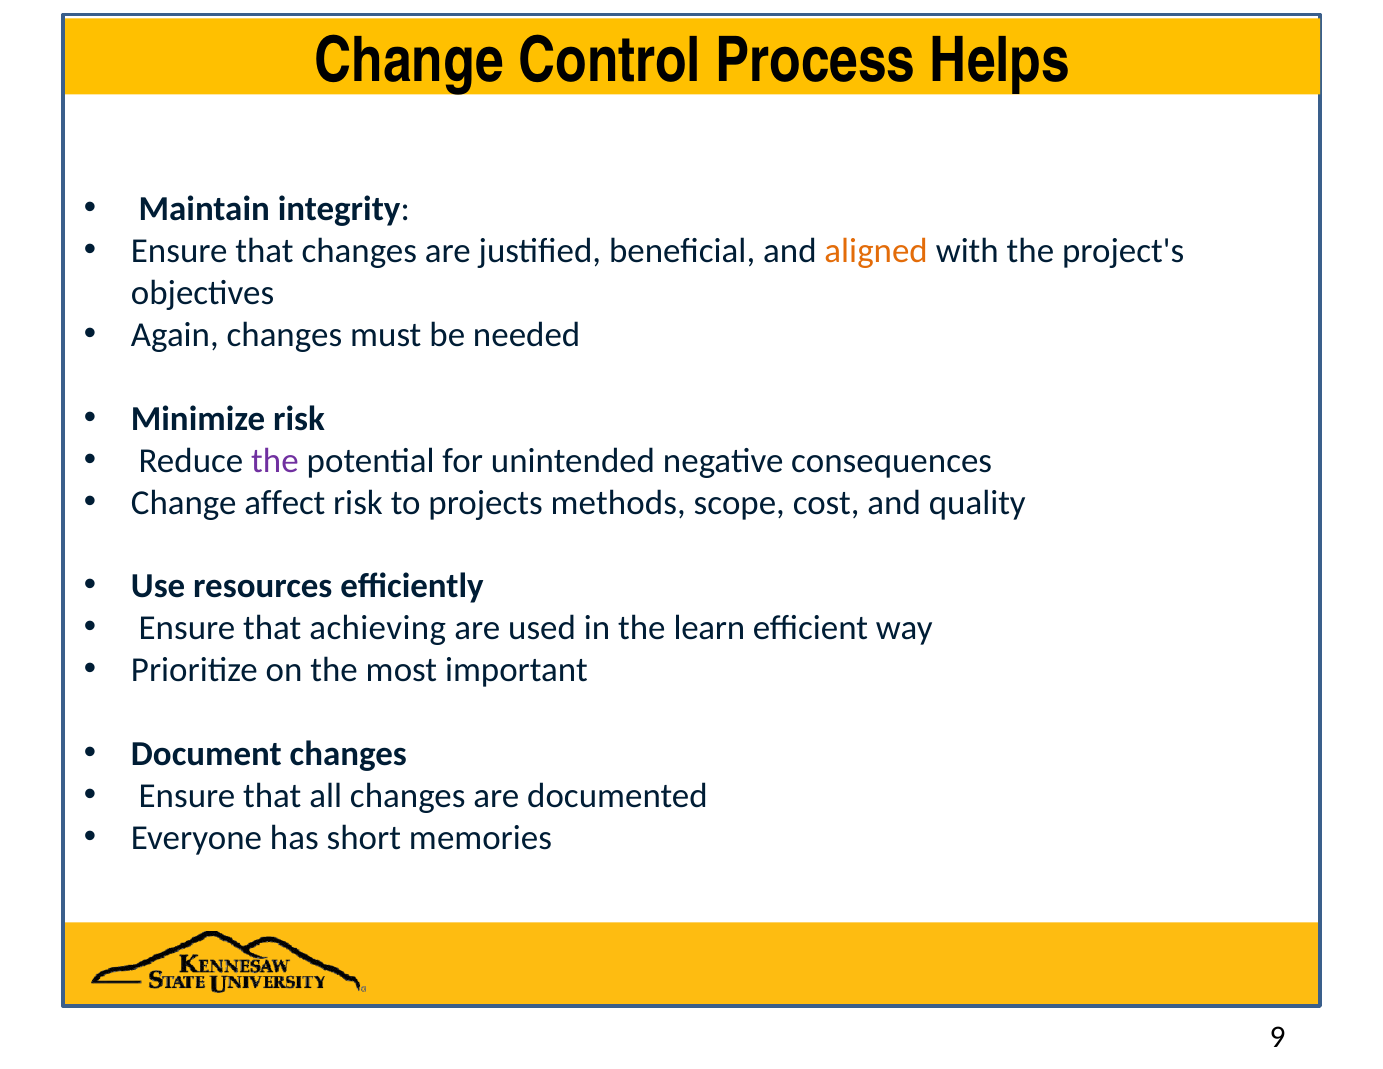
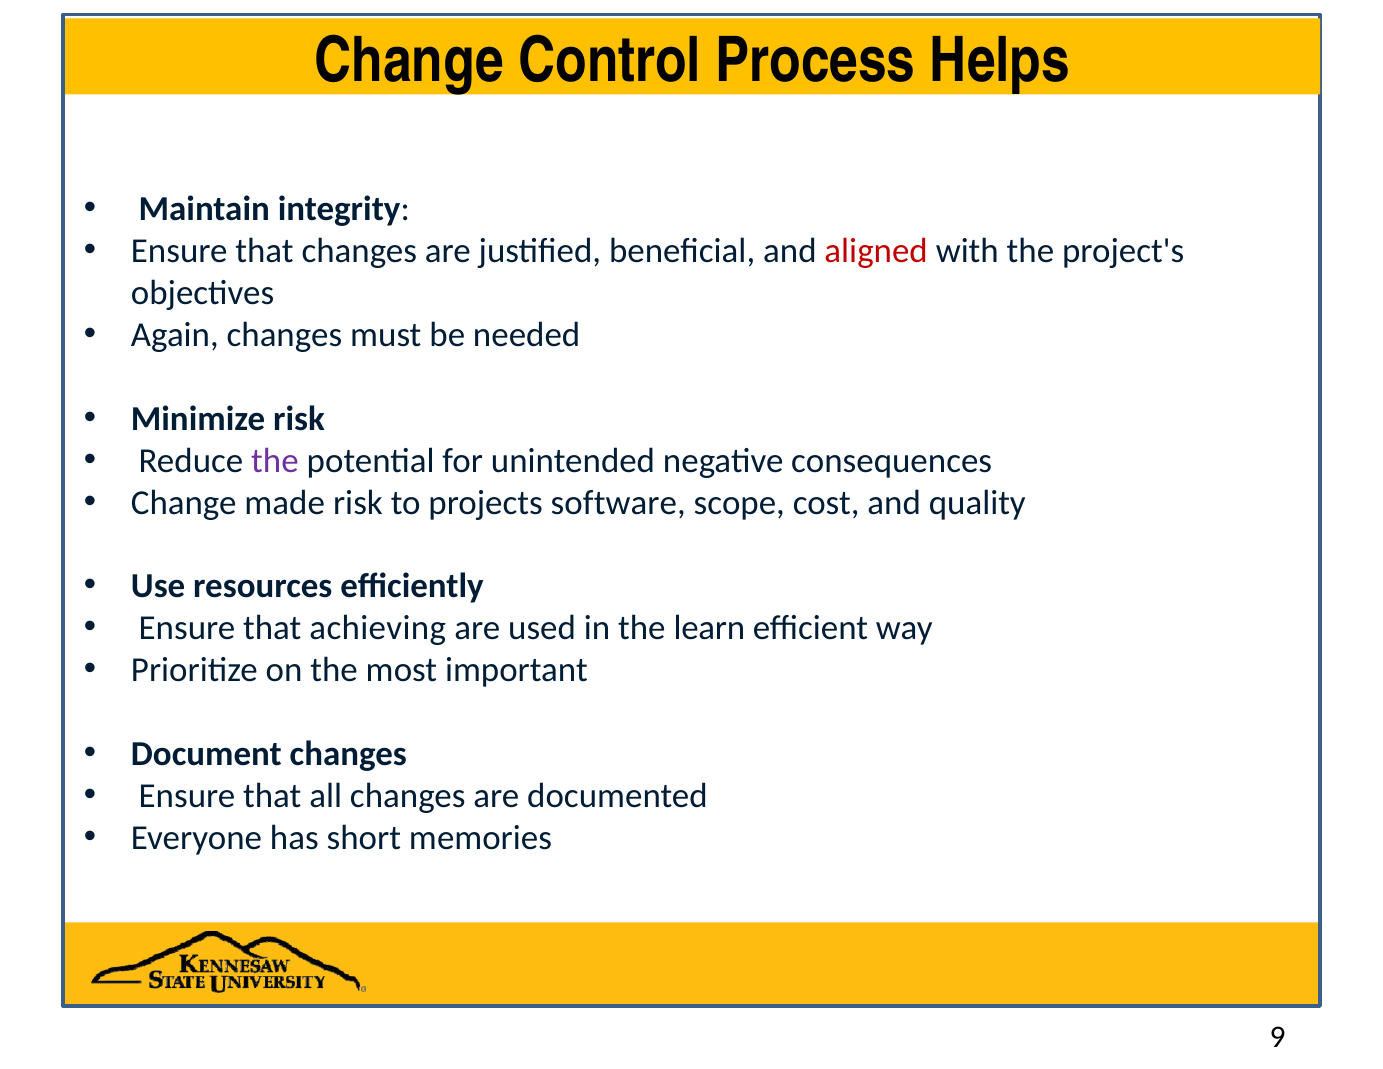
aligned colour: orange -> red (876, 251)
affect: affect -> made (285, 502)
methods: methods -> software (618, 502)
